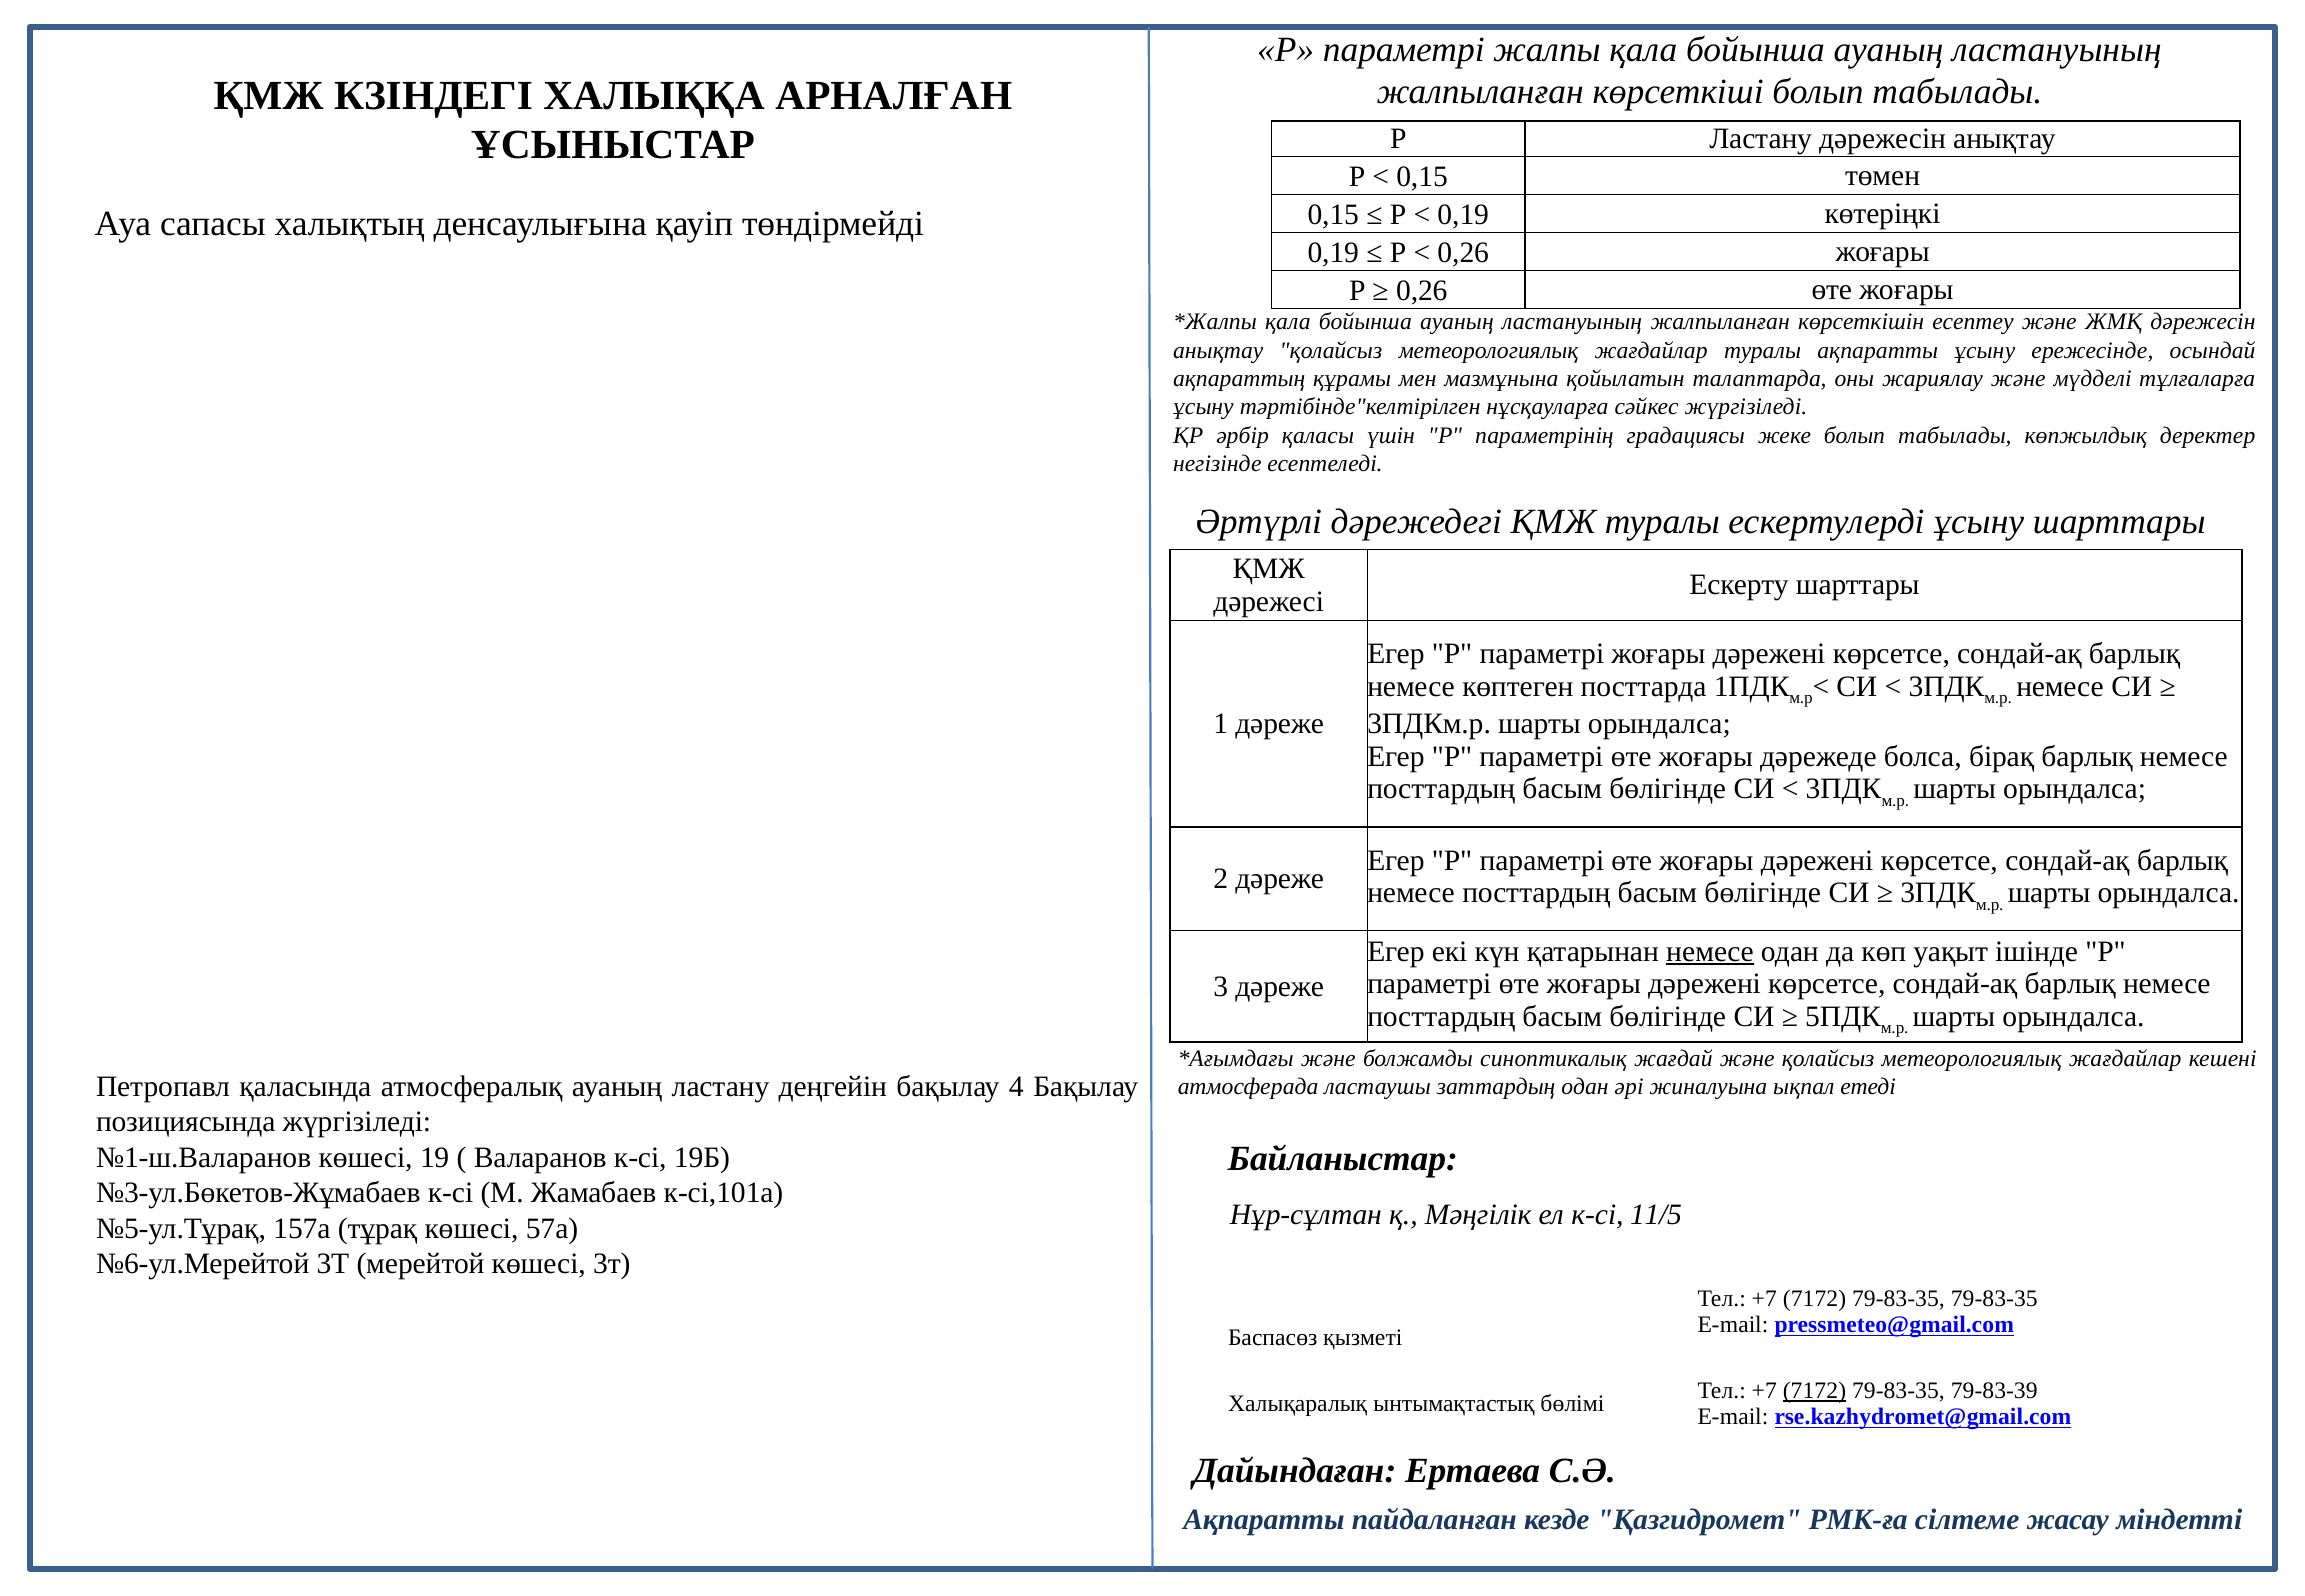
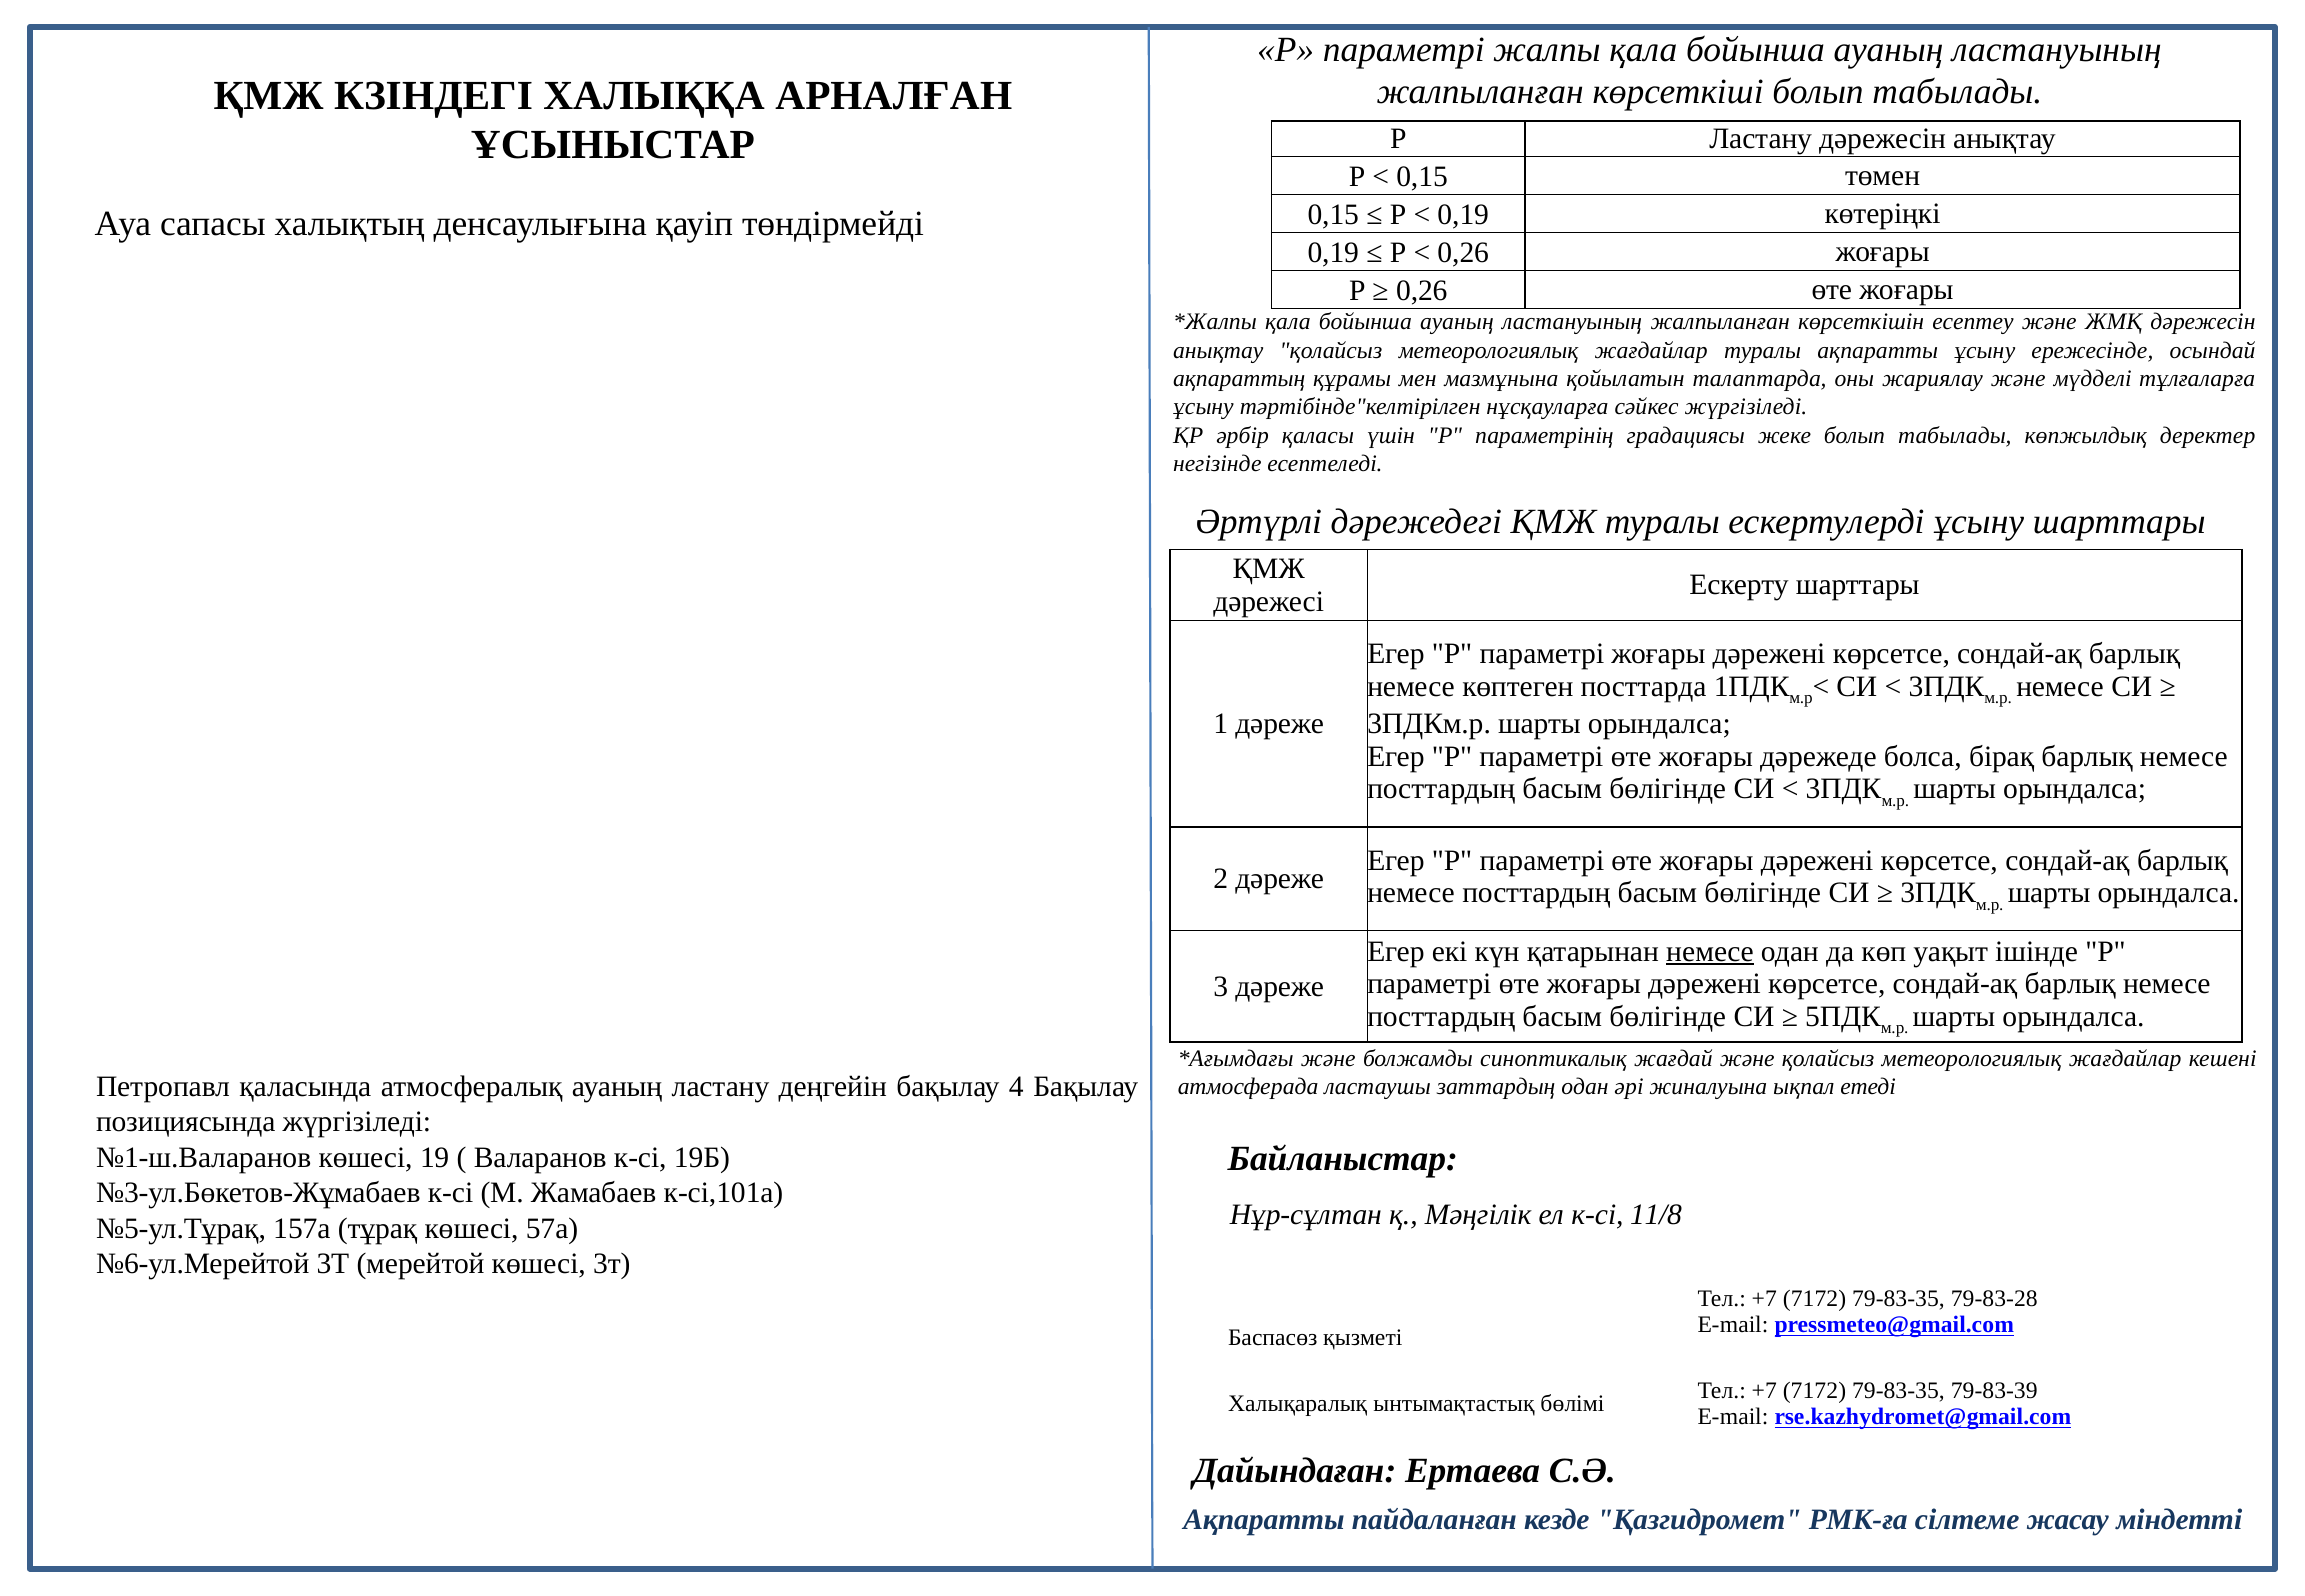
11/5: 11/5 -> 11/8 (1656, 1215)
79-83-35 79-83-35: 79-83-35 -> 79-83-28 (1994, 1298)
7172 underline: present -> none (1814, 1390)
